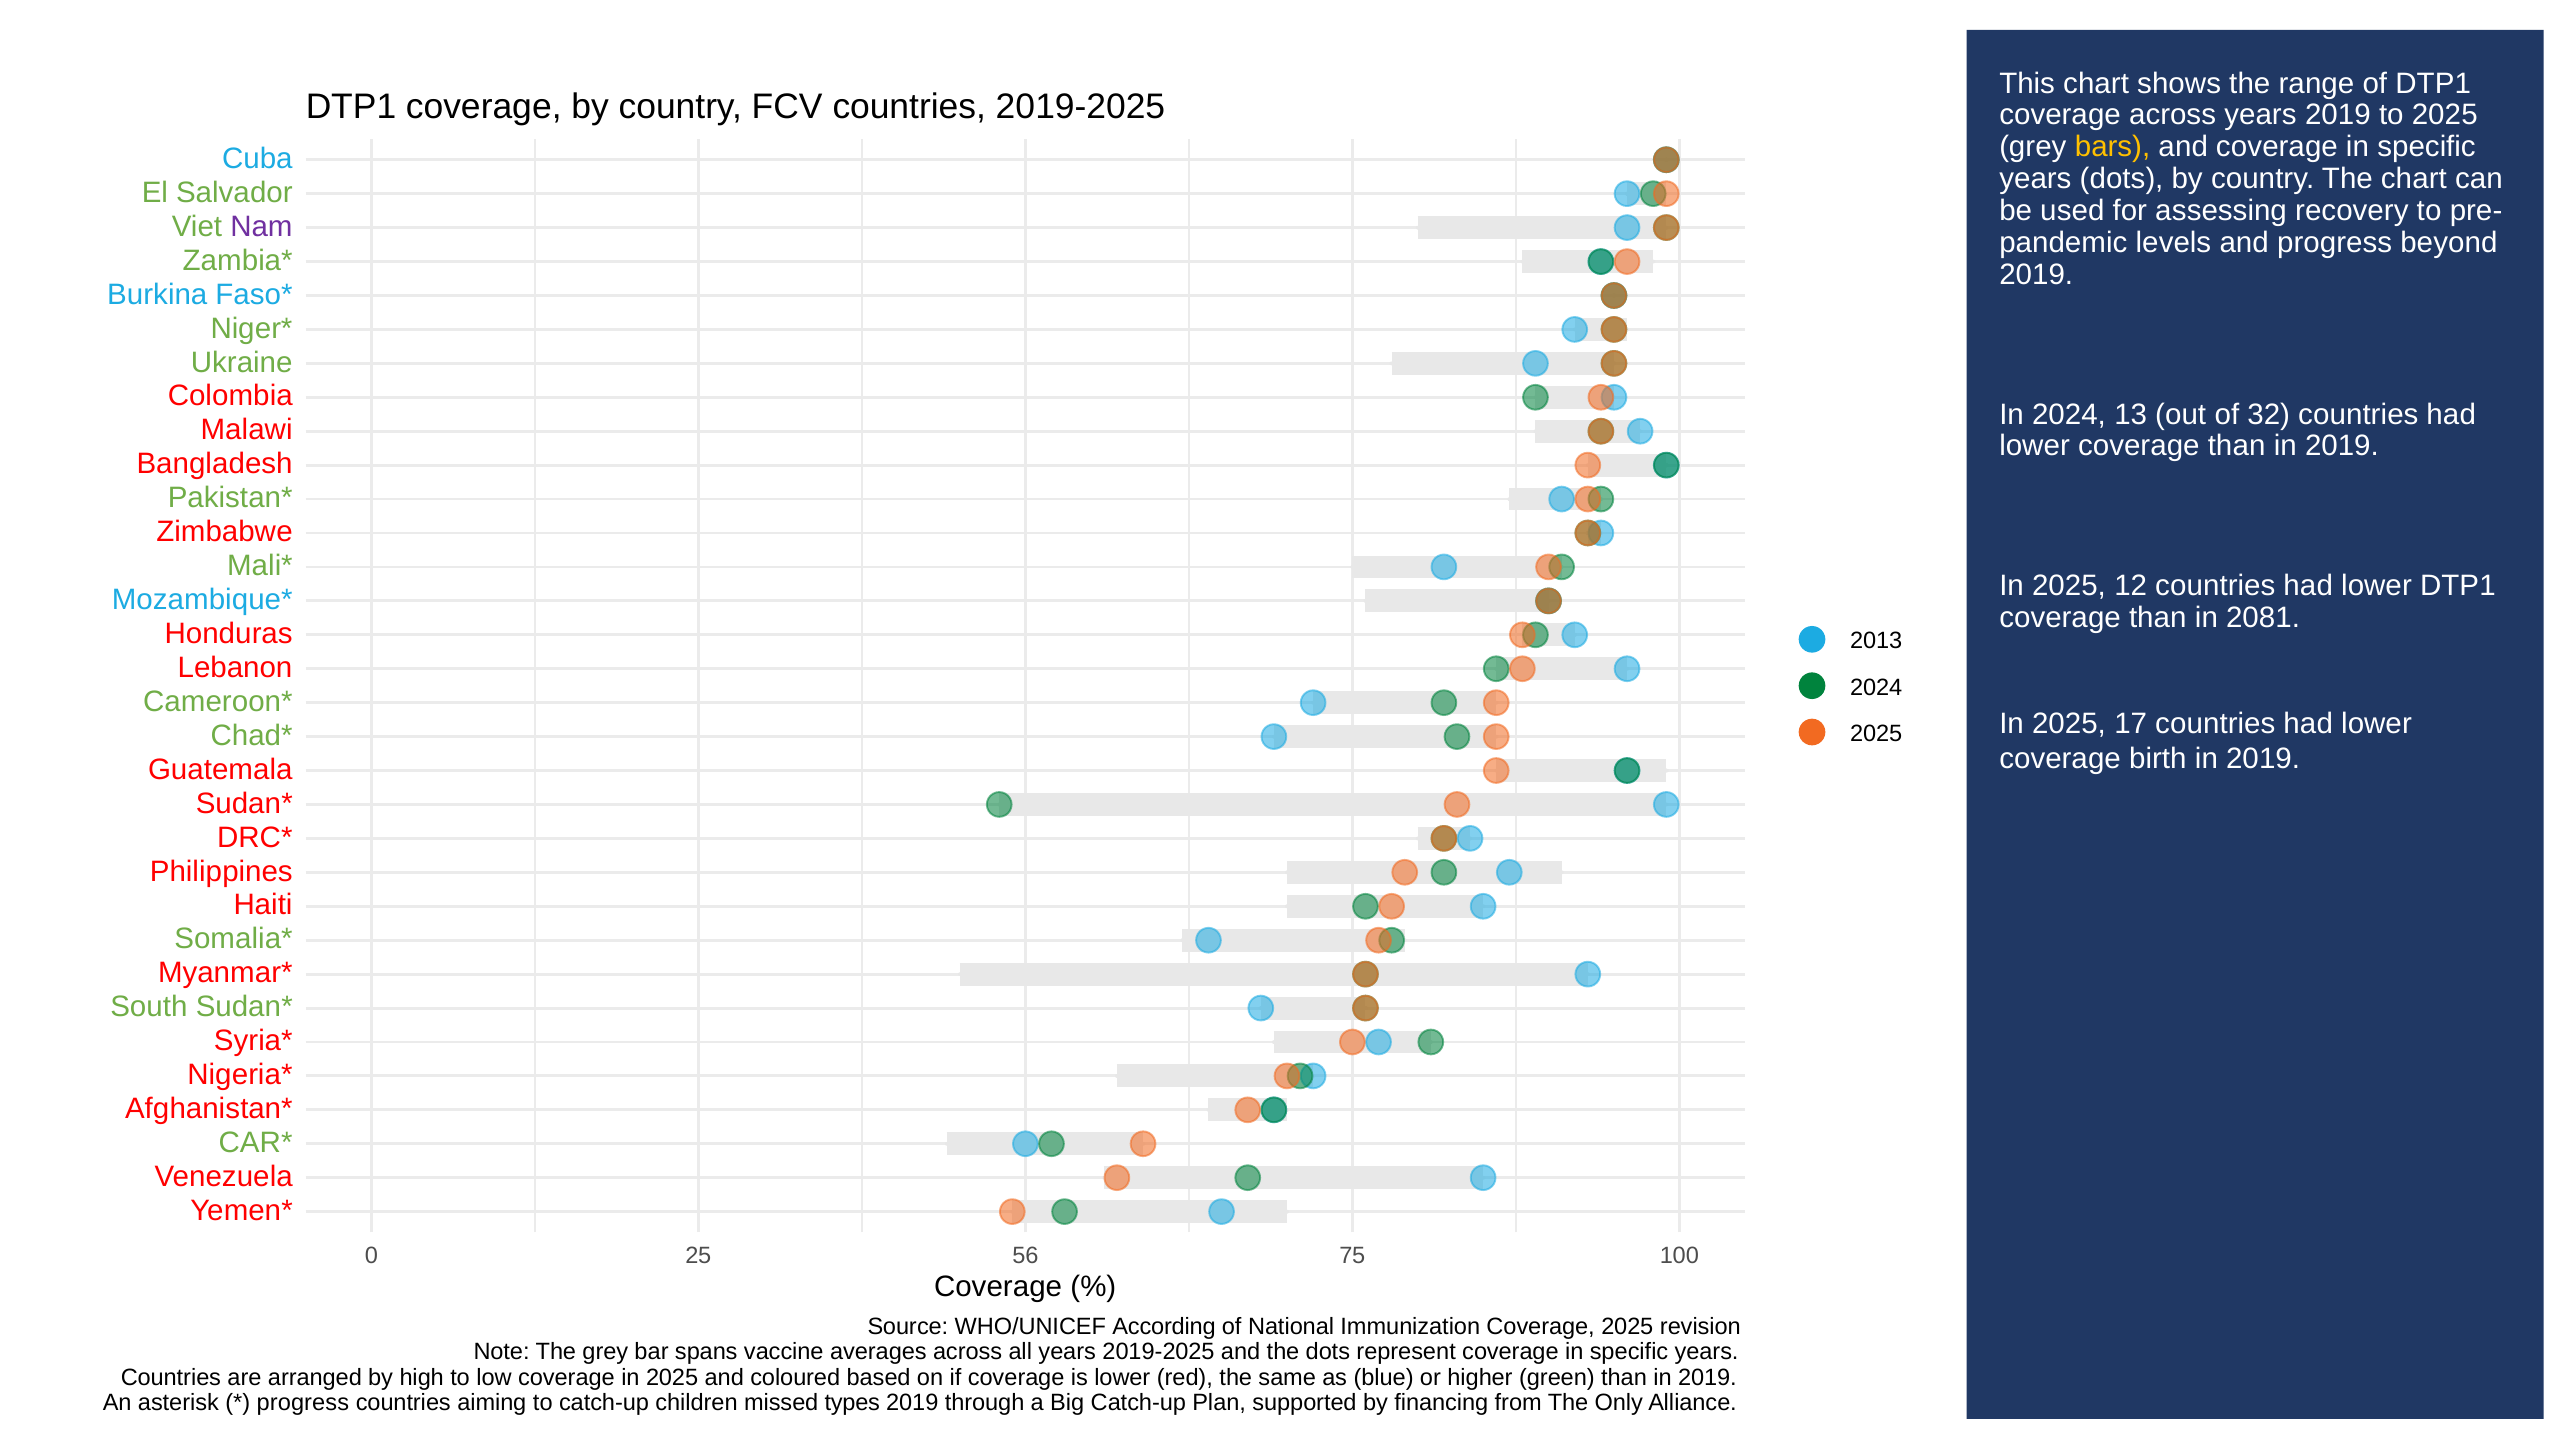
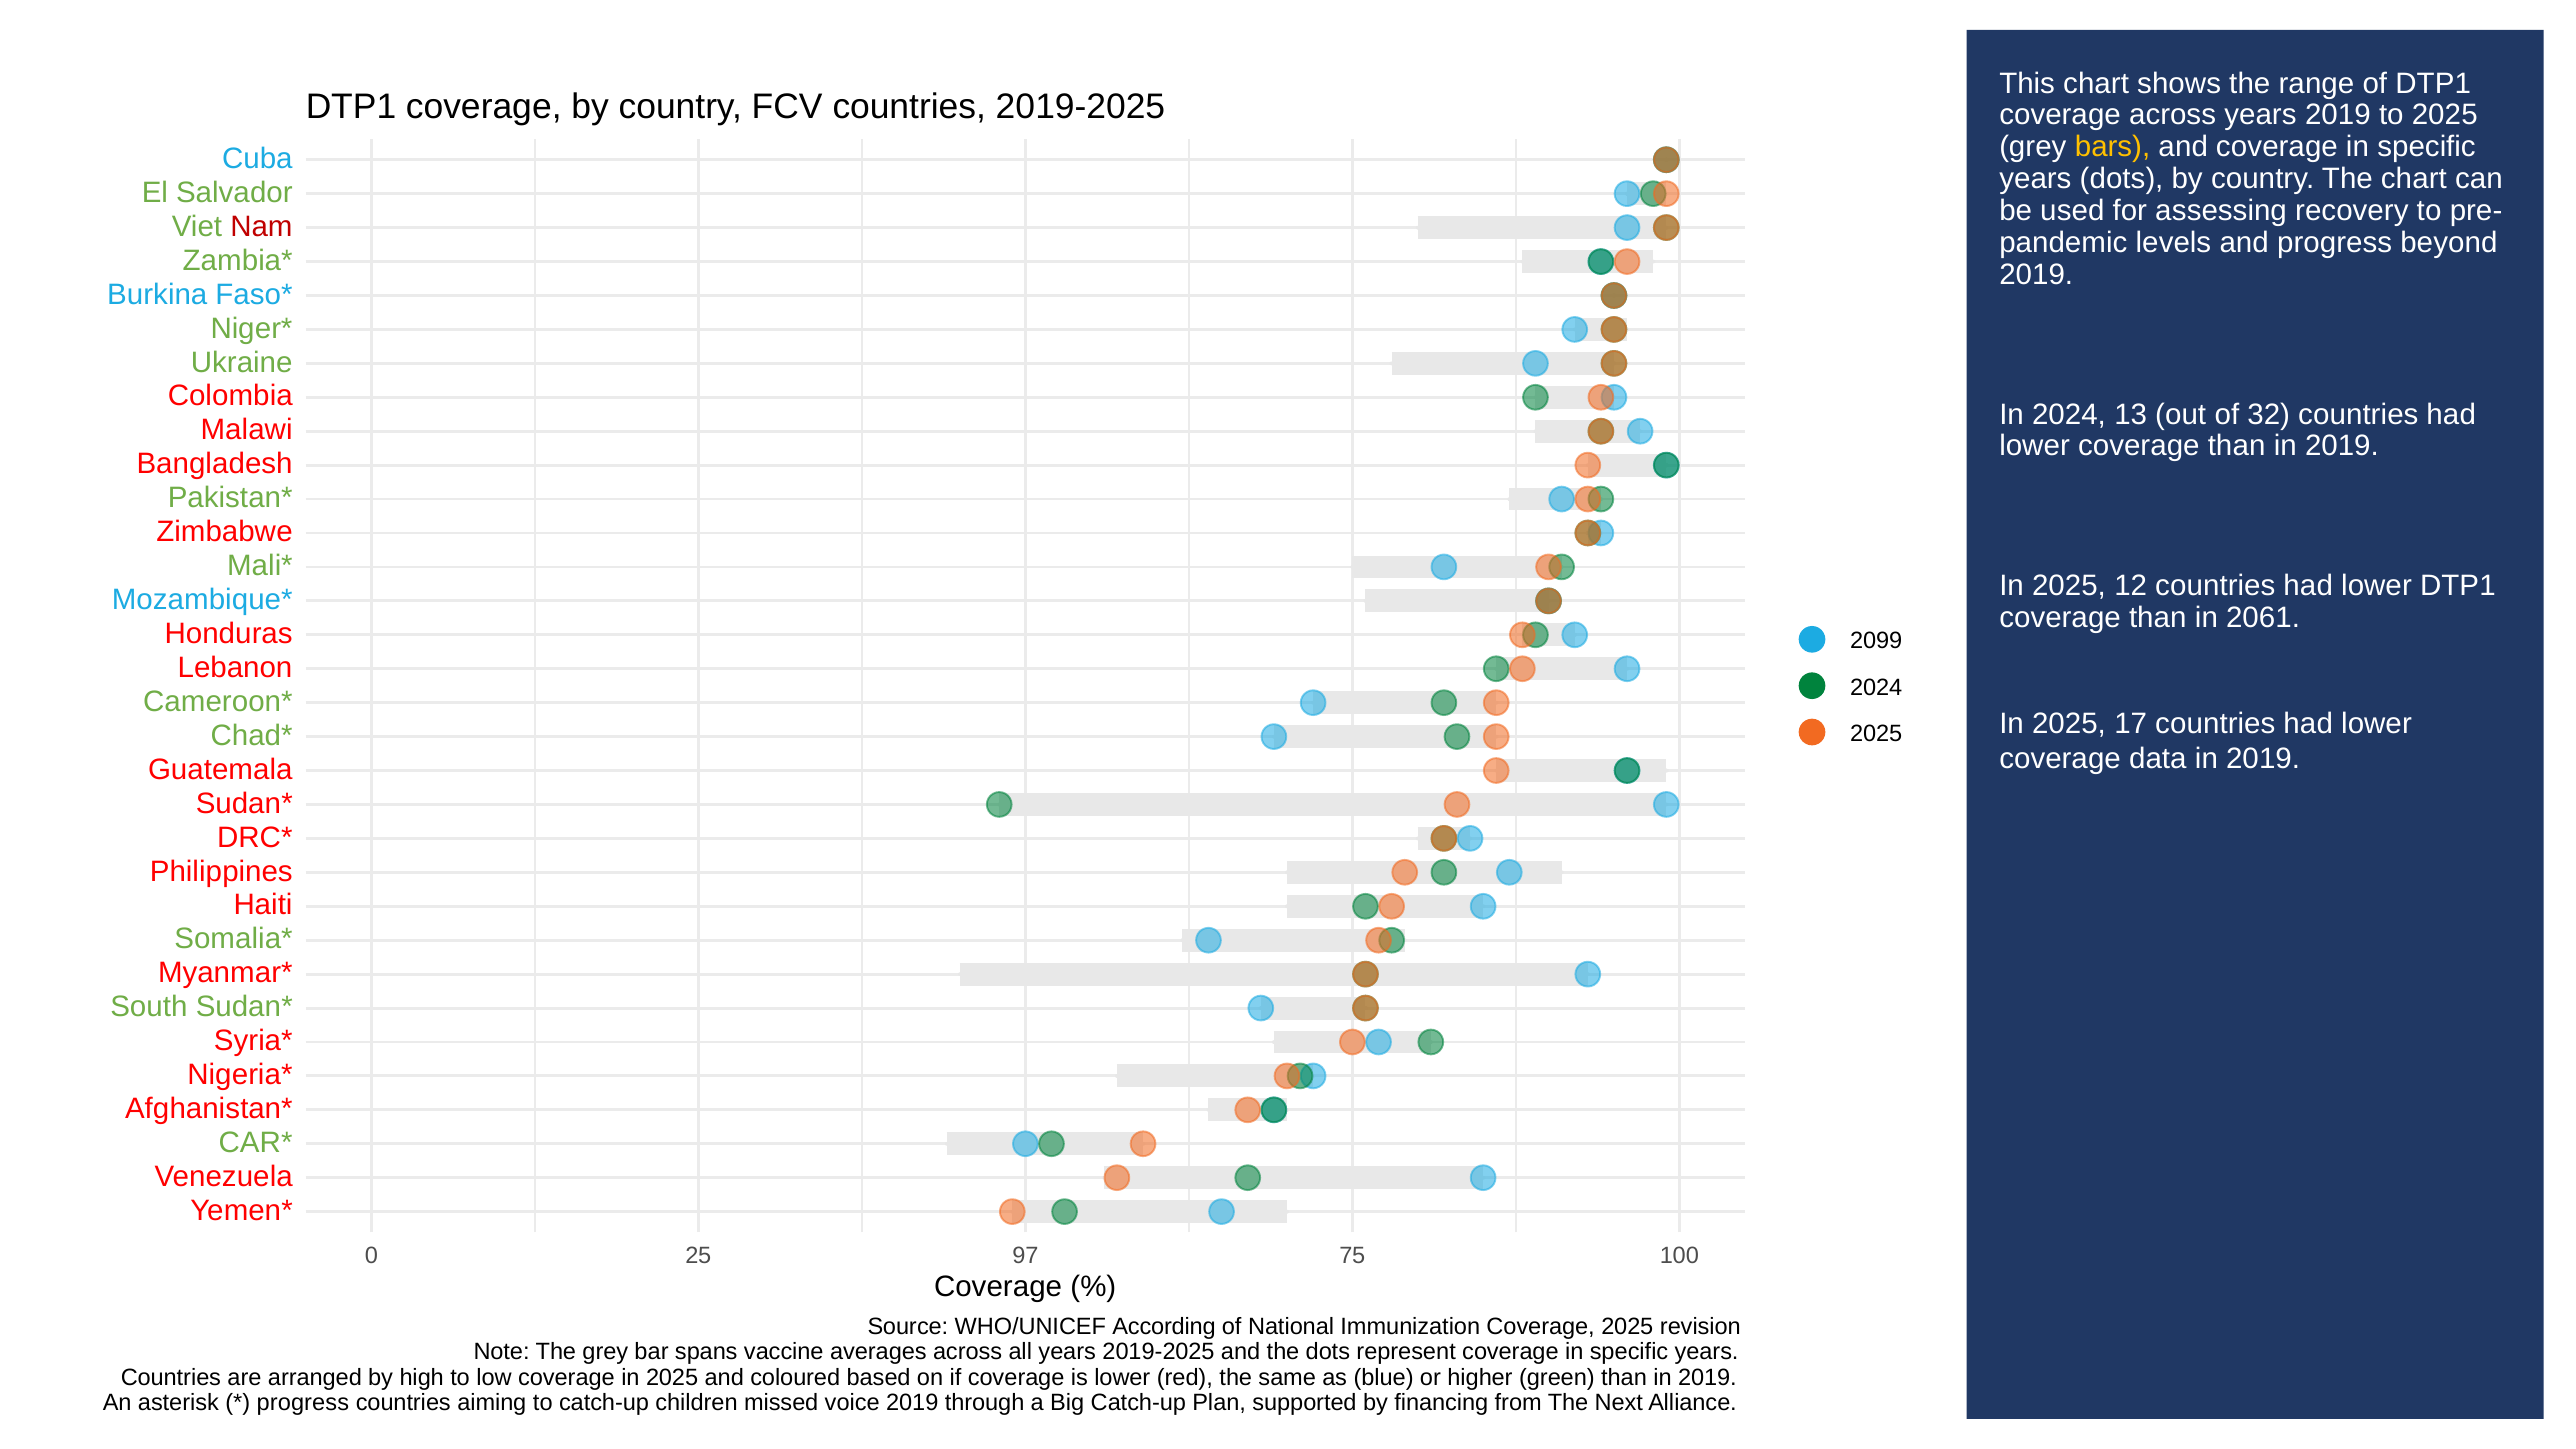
Nam colour: purple -> red (261, 227)
2081: 2081 -> 2061 (2263, 618)
2013: 2013 -> 2099 (1876, 641)
birth: birth -> data (2158, 759)
56: 56 -> 97 (1025, 1255)
types: types -> voice (852, 1403)
Only: Only -> Next (1619, 1403)
